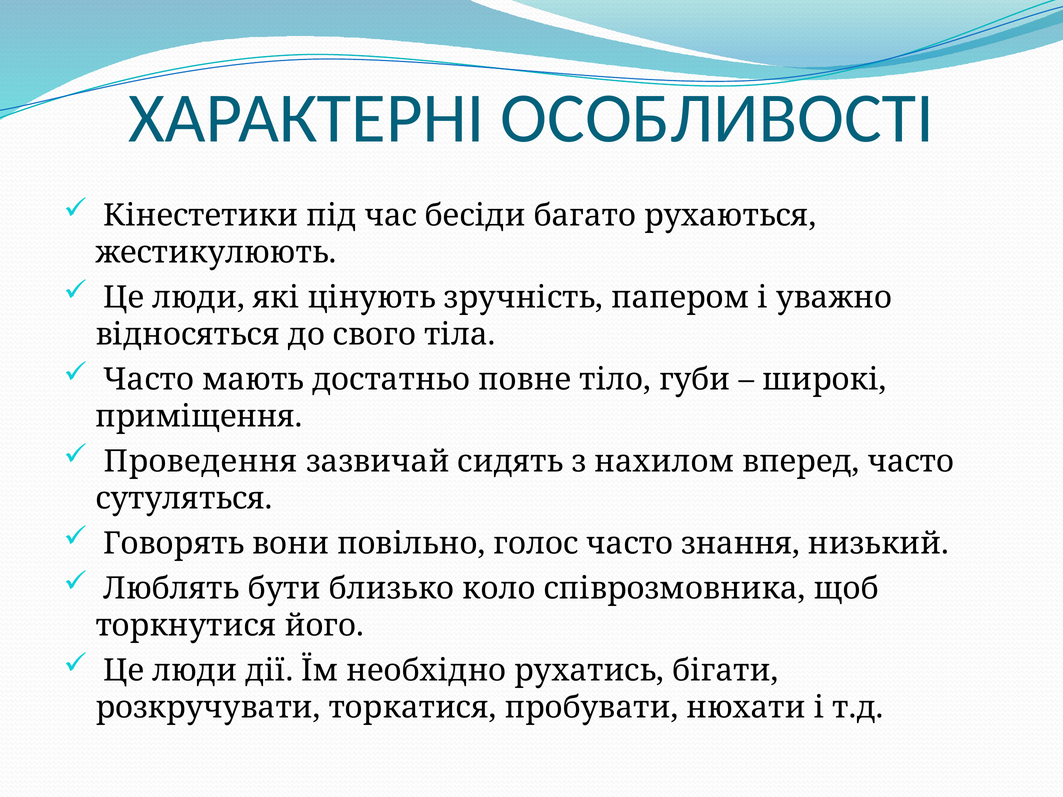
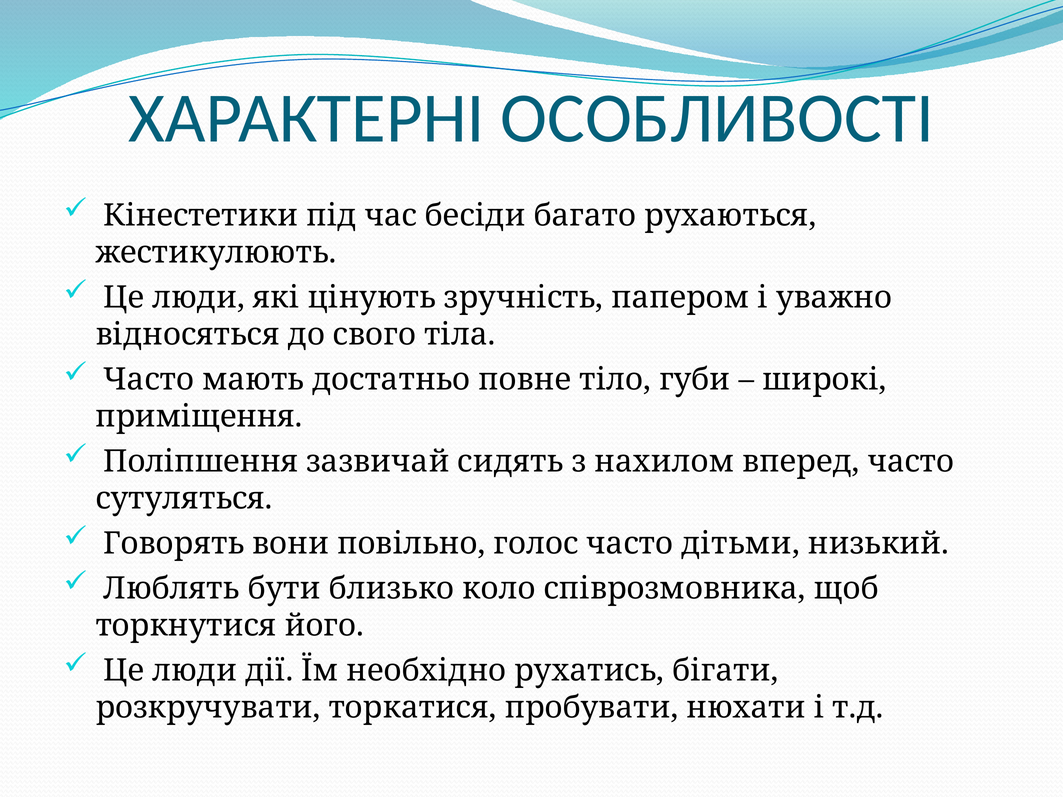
Проведення: Проведення -> Поліпшення (201, 462)
знання: знання -> дітьми (740, 544)
